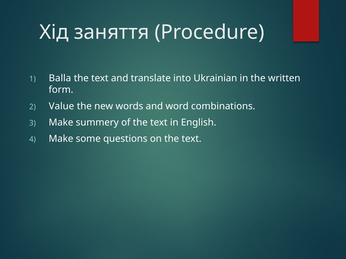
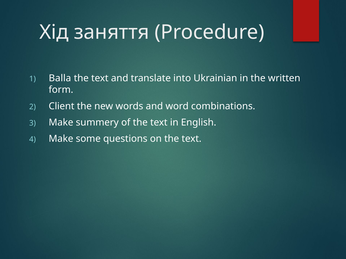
Value: Value -> Client (62, 106)
